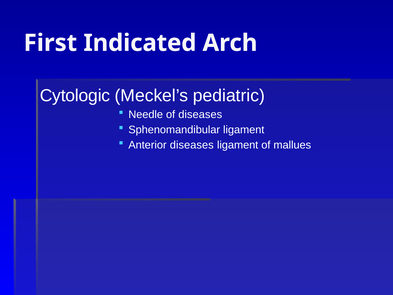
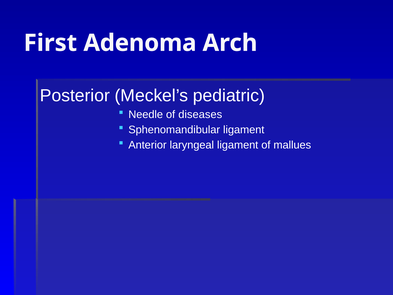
Indicated: Indicated -> Adenoma (140, 43)
Cytologic: Cytologic -> Posterior (75, 96)
Anterior diseases: diseases -> laryngeal (192, 145)
